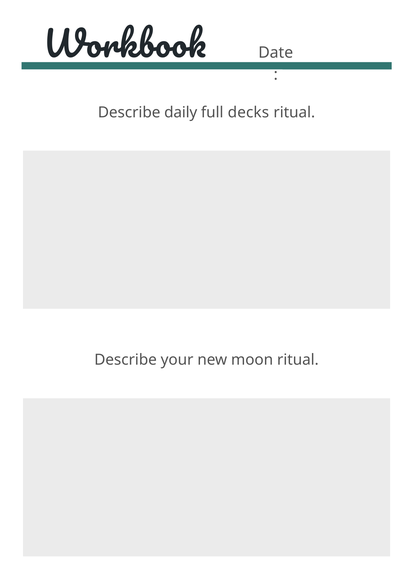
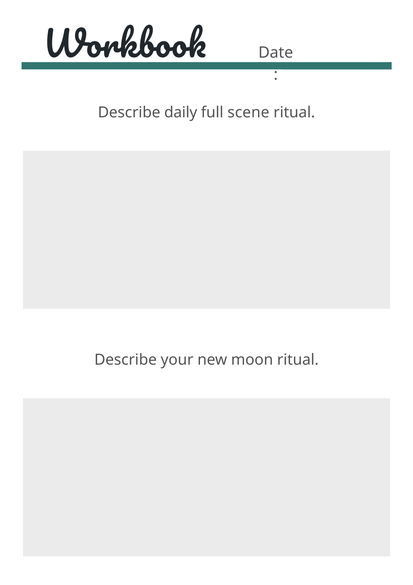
decks: decks -> scene (248, 112)
